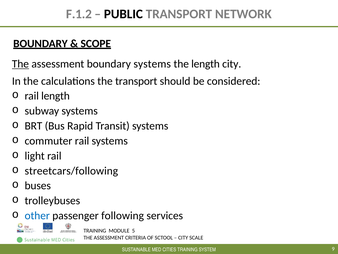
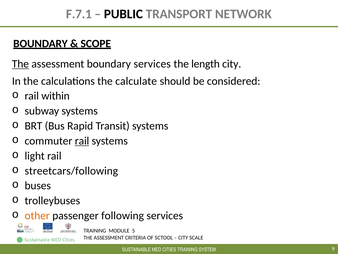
F.1.2: F.1.2 -> F.7.1 (79, 14)
boundary systems: systems -> services (152, 64)
the transport: transport -> calculate (136, 81)
rail length: length -> within (55, 96)
rail underline: none -> present (82, 141)
other colour: blue -> orange (37, 215)
